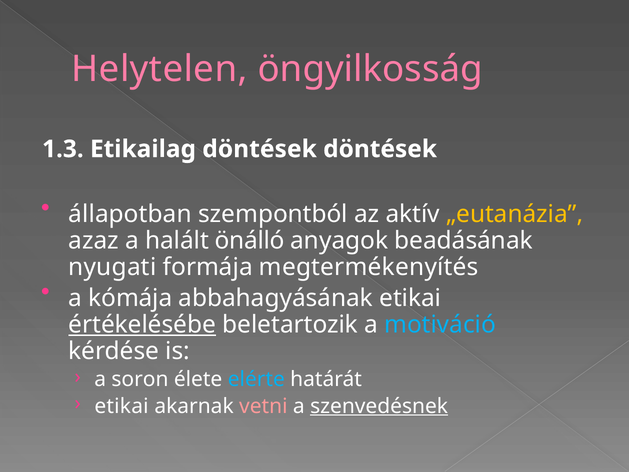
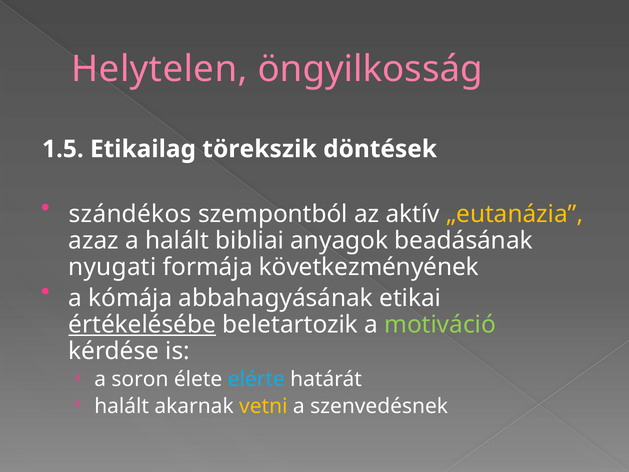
1.3: 1.3 -> 1.5 (63, 149)
Etikailag döntések: döntések -> törekszik (260, 149)
állapotban: állapotban -> szándékos (130, 214)
önálló: önálló -> bibliai (250, 241)
megtermékenyítés: megtermékenyítés -> következményének (369, 267)
motiváció colour: light blue -> light green (440, 325)
etikai: etikai -> halált (122, 406)
vetni colour: pink -> yellow (263, 406)
szenvedésnek underline: present -> none (379, 406)
